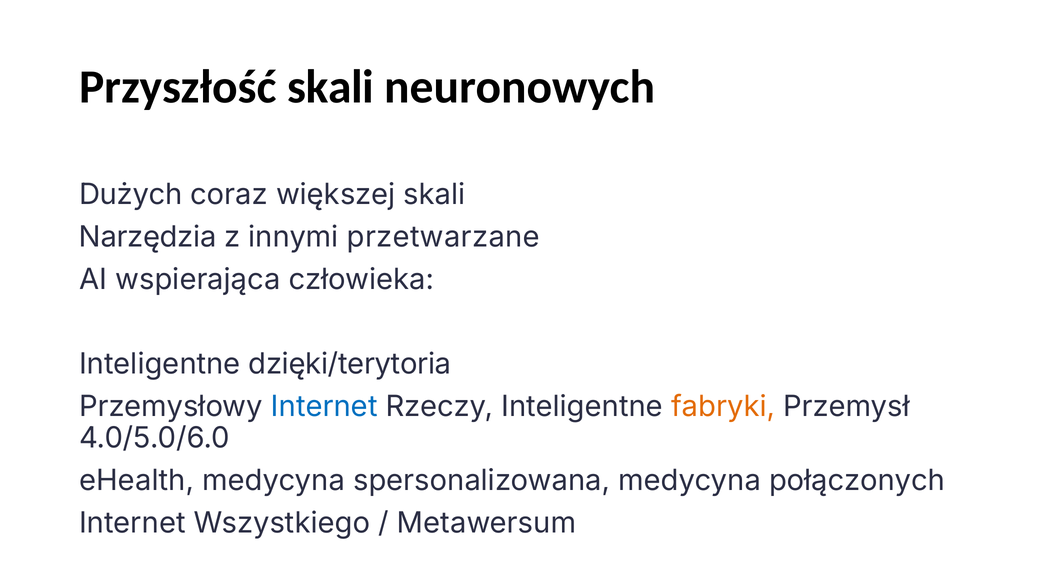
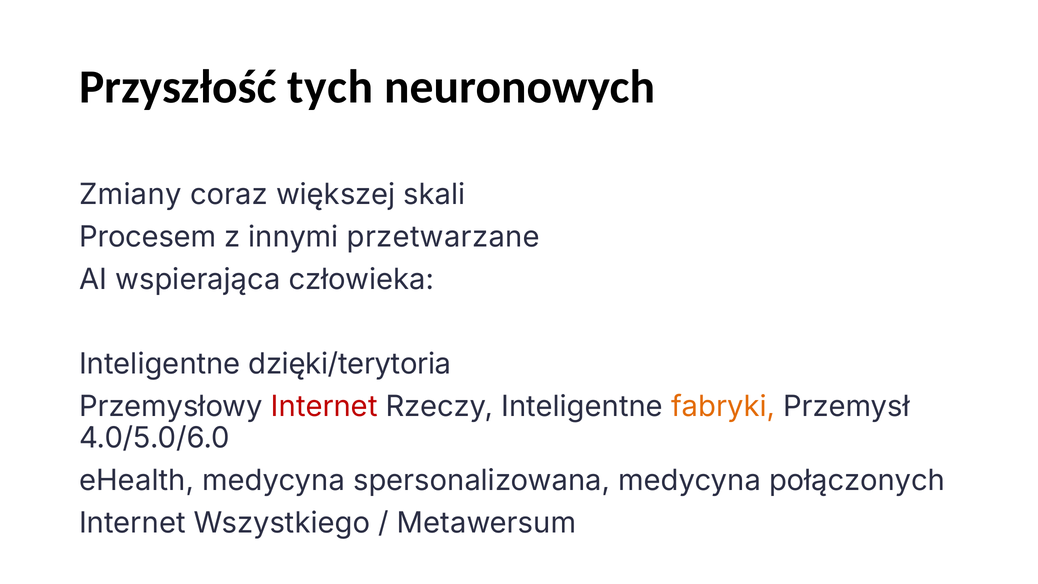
Przyszłość skali: skali -> tych (330, 87)
Dużych: Dużych -> Zmiany (130, 195)
Narzędzia: Narzędzia -> Procesem (148, 237)
Internet colour: blue -> red (324, 407)
